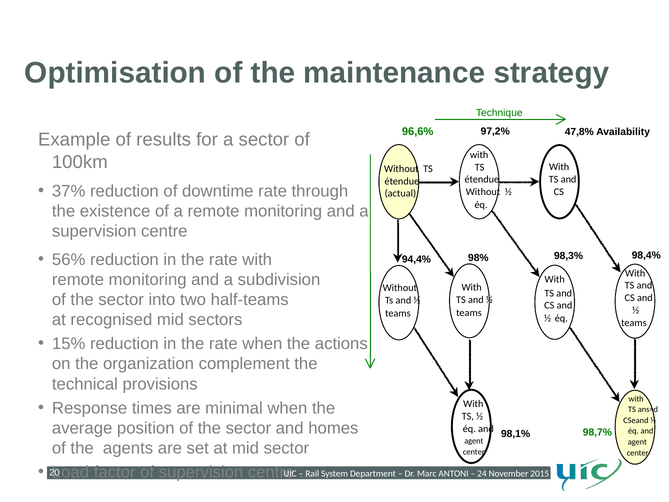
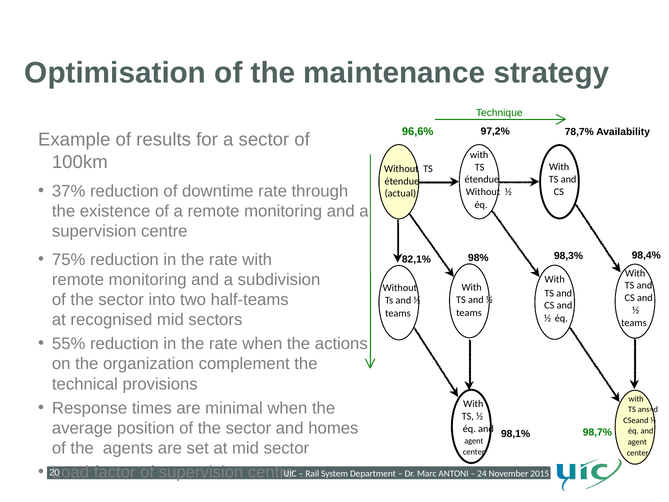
47,8%: 47,8% -> 78,7% (579, 132)
56%: 56% -> 75% (69, 259)
94,4%: 94,4% -> 82,1% (416, 259)
15%: 15% -> 55% (69, 344)
